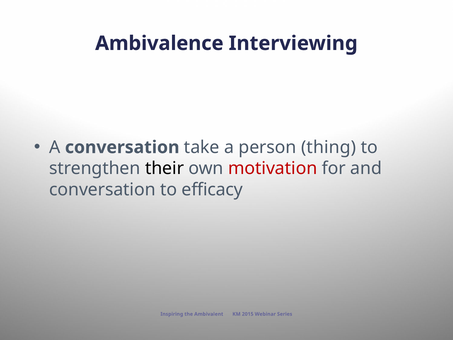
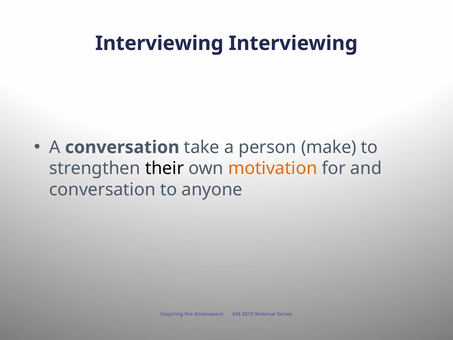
Ambivalence: Ambivalence -> Interviewing (159, 43)
thing: thing -> make (329, 147)
motivation colour: red -> orange (273, 168)
efficacy: efficacy -> anyone (212, 190)
